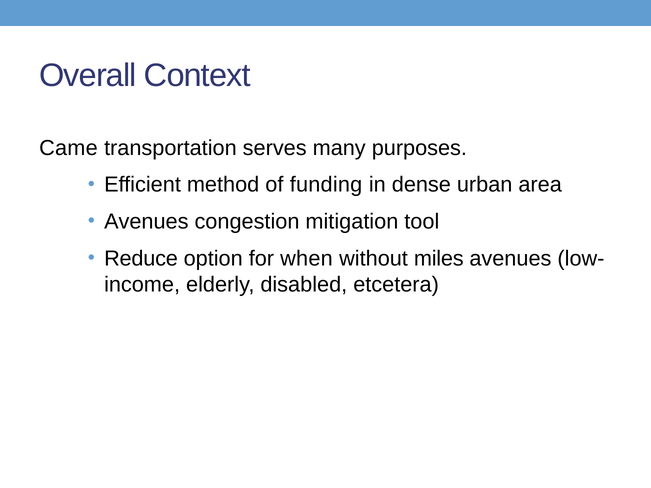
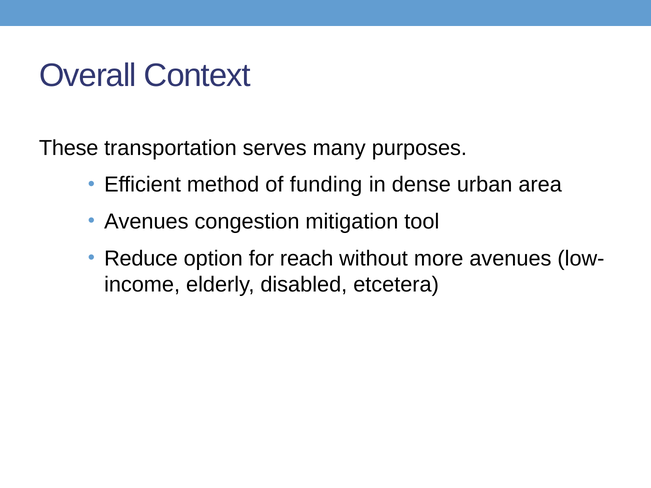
Came: Came -> These (69, 148)
when: when -> reach (307, 259)
miles: miles -> more (439, 259)
